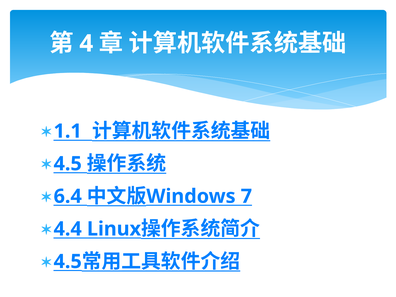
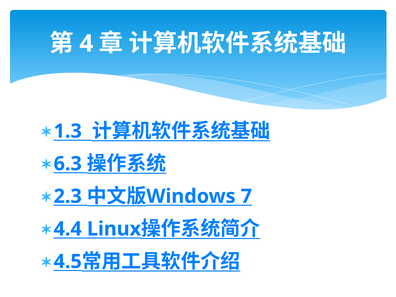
1.1: 1.1 -> 1.3 (68, 131)
4.5: 4.5 -> 6.3 (68, 164)
6.4: 6.4 -> 2.3 (68, 196)
